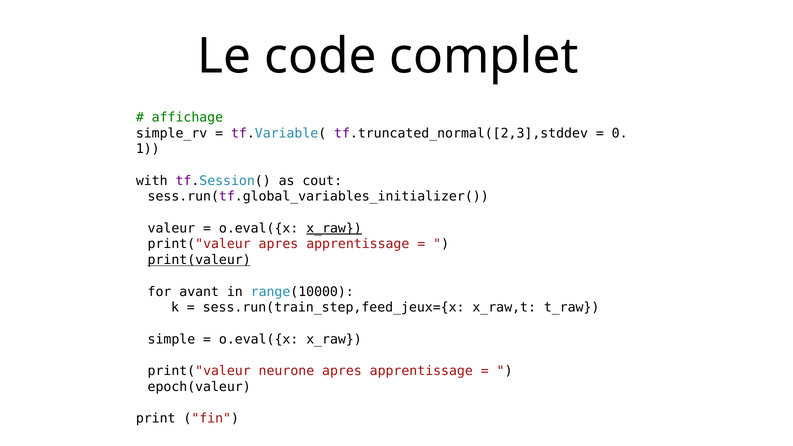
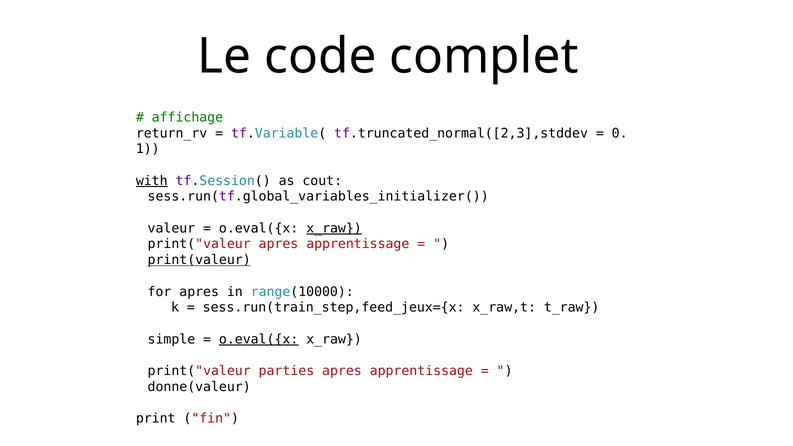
simple_rv: simple_rv -> return_rv (172, 133)
with underline: none -> present (152, 181)
for avant: avant -> apres (199, 292)
o.eval({x underline: none -> present (259, 339)
neurone: neurone -> parties (286, 371)
epoch(valeur: epoch(valeur -> donne(valeur (199, 387)
